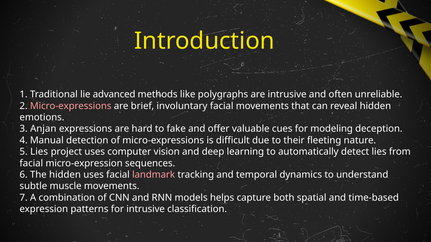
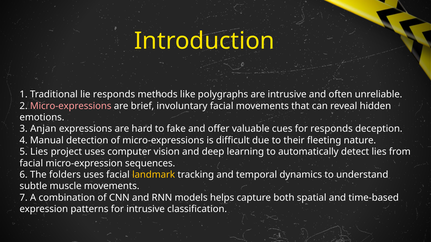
lie advanced: advanced -> responds (114, 95)
for modeling: modeling -> responds (332, 129)
The hidden: hidden -> folders (65, 175)
landmark colour: pink -> yellow (154, 175)
